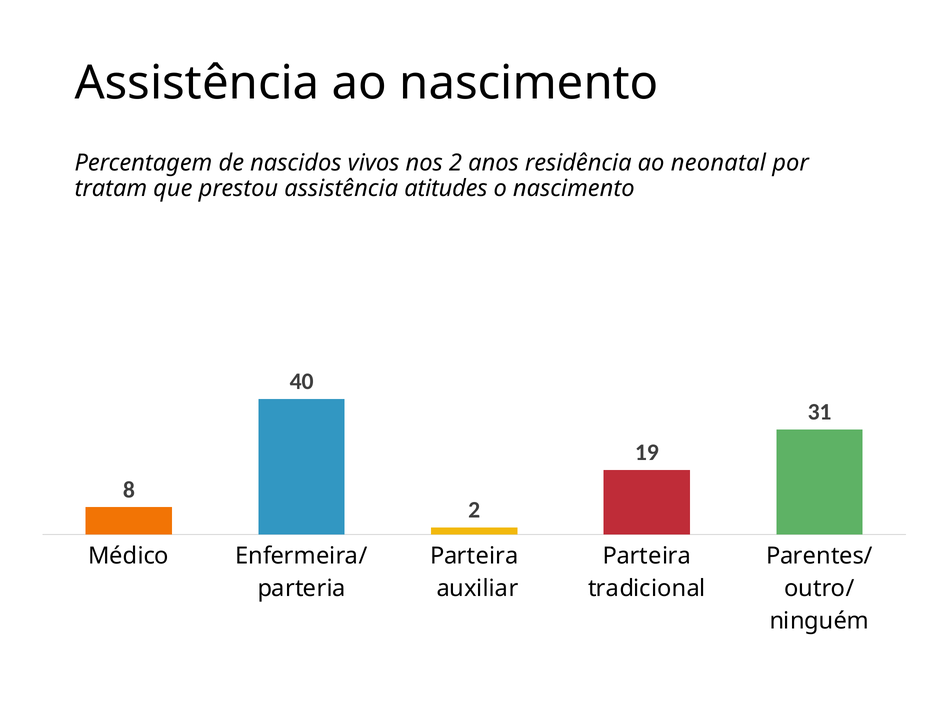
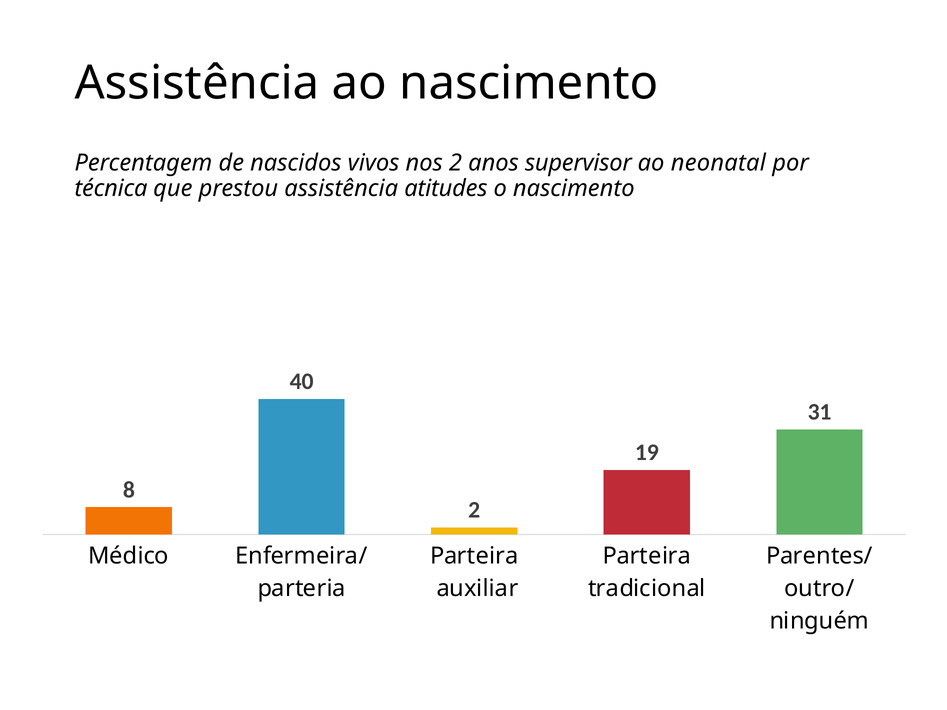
residência: residência -> supervisor (578, 163)
tratam: tratam -> técnica (111, 189)
